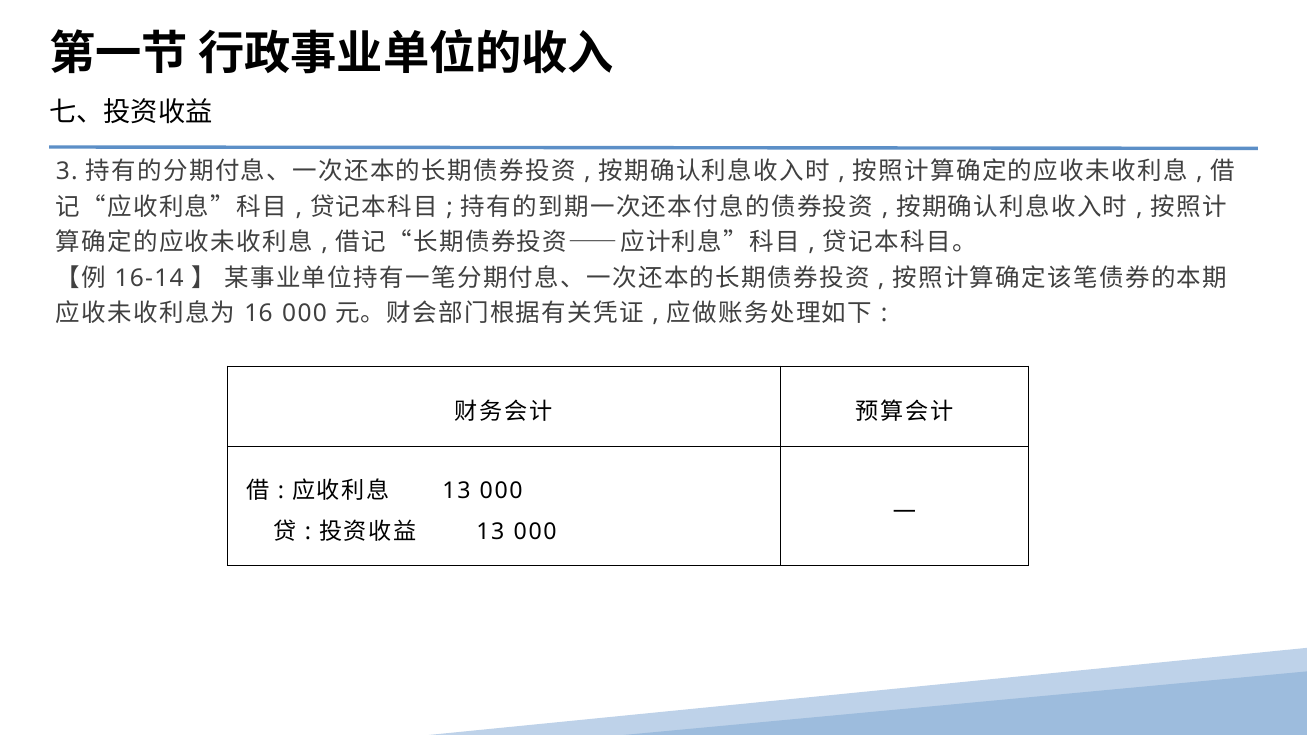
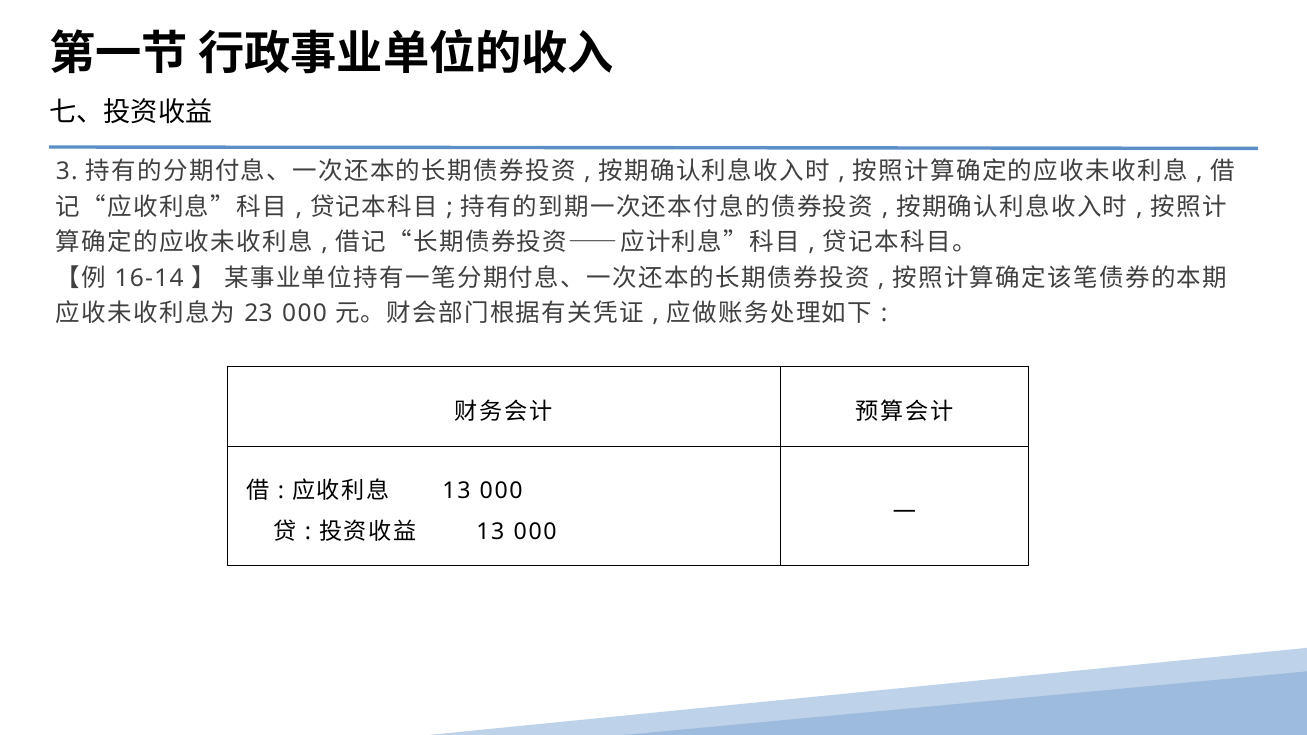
16: 16 -> 23 (258, 314)
